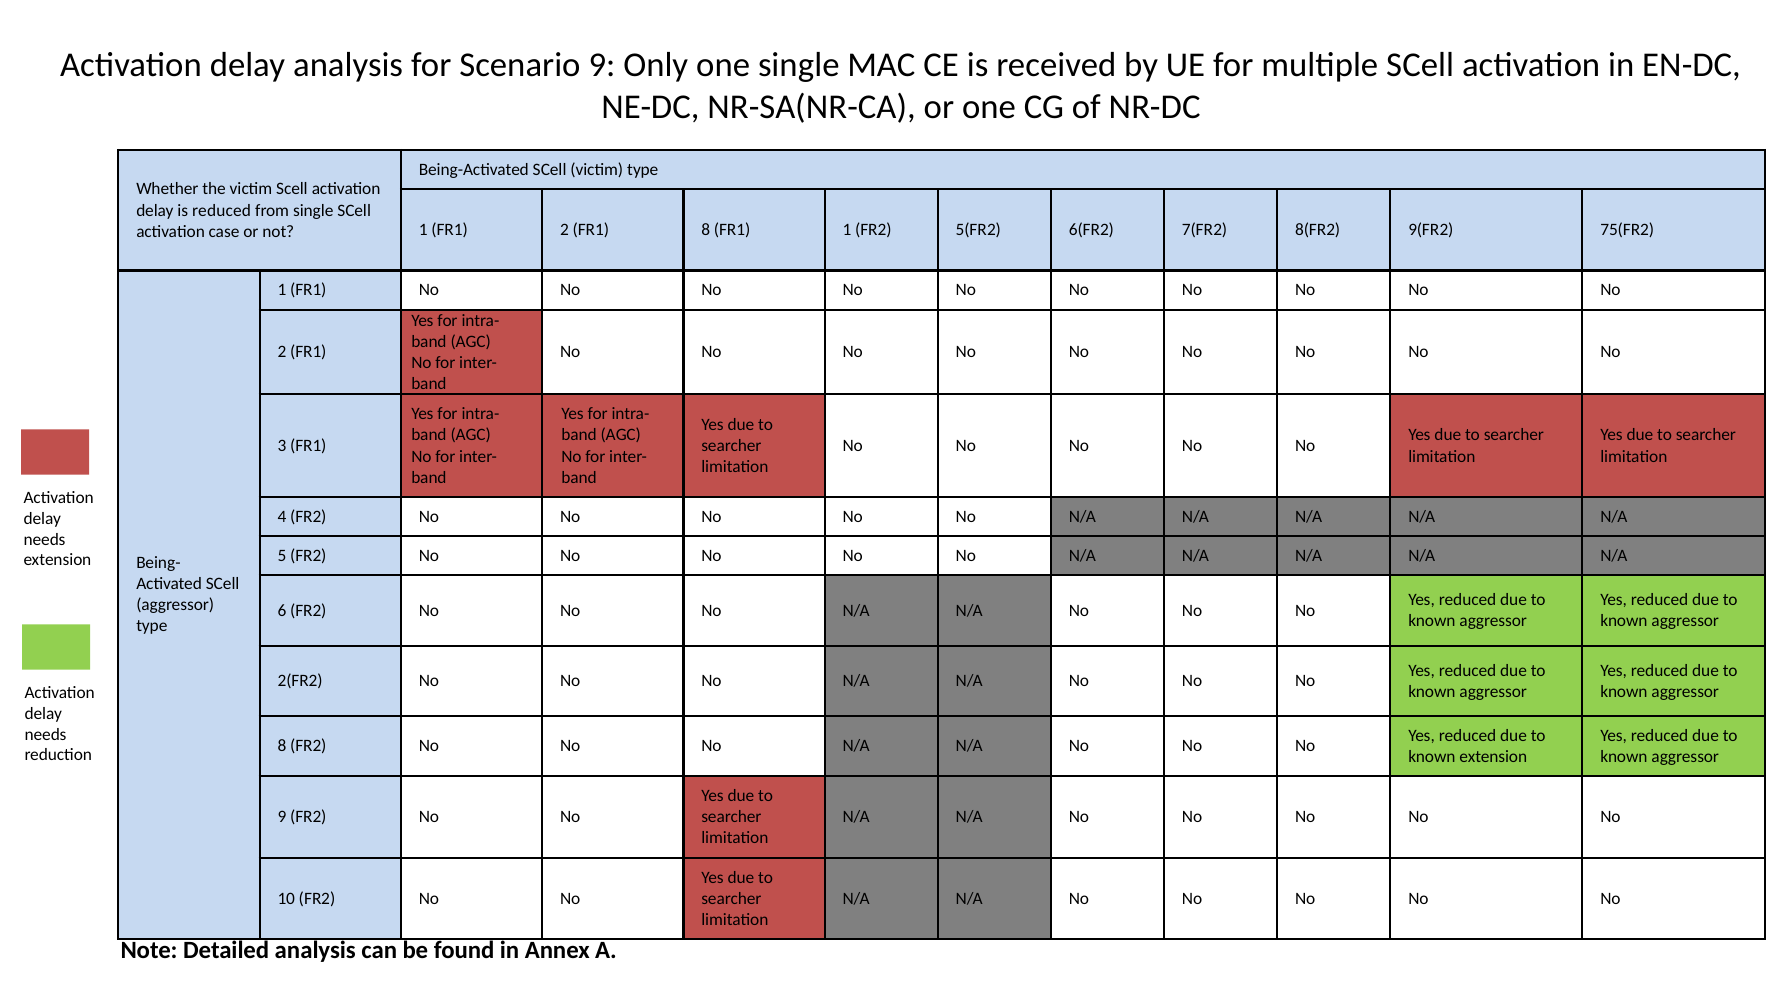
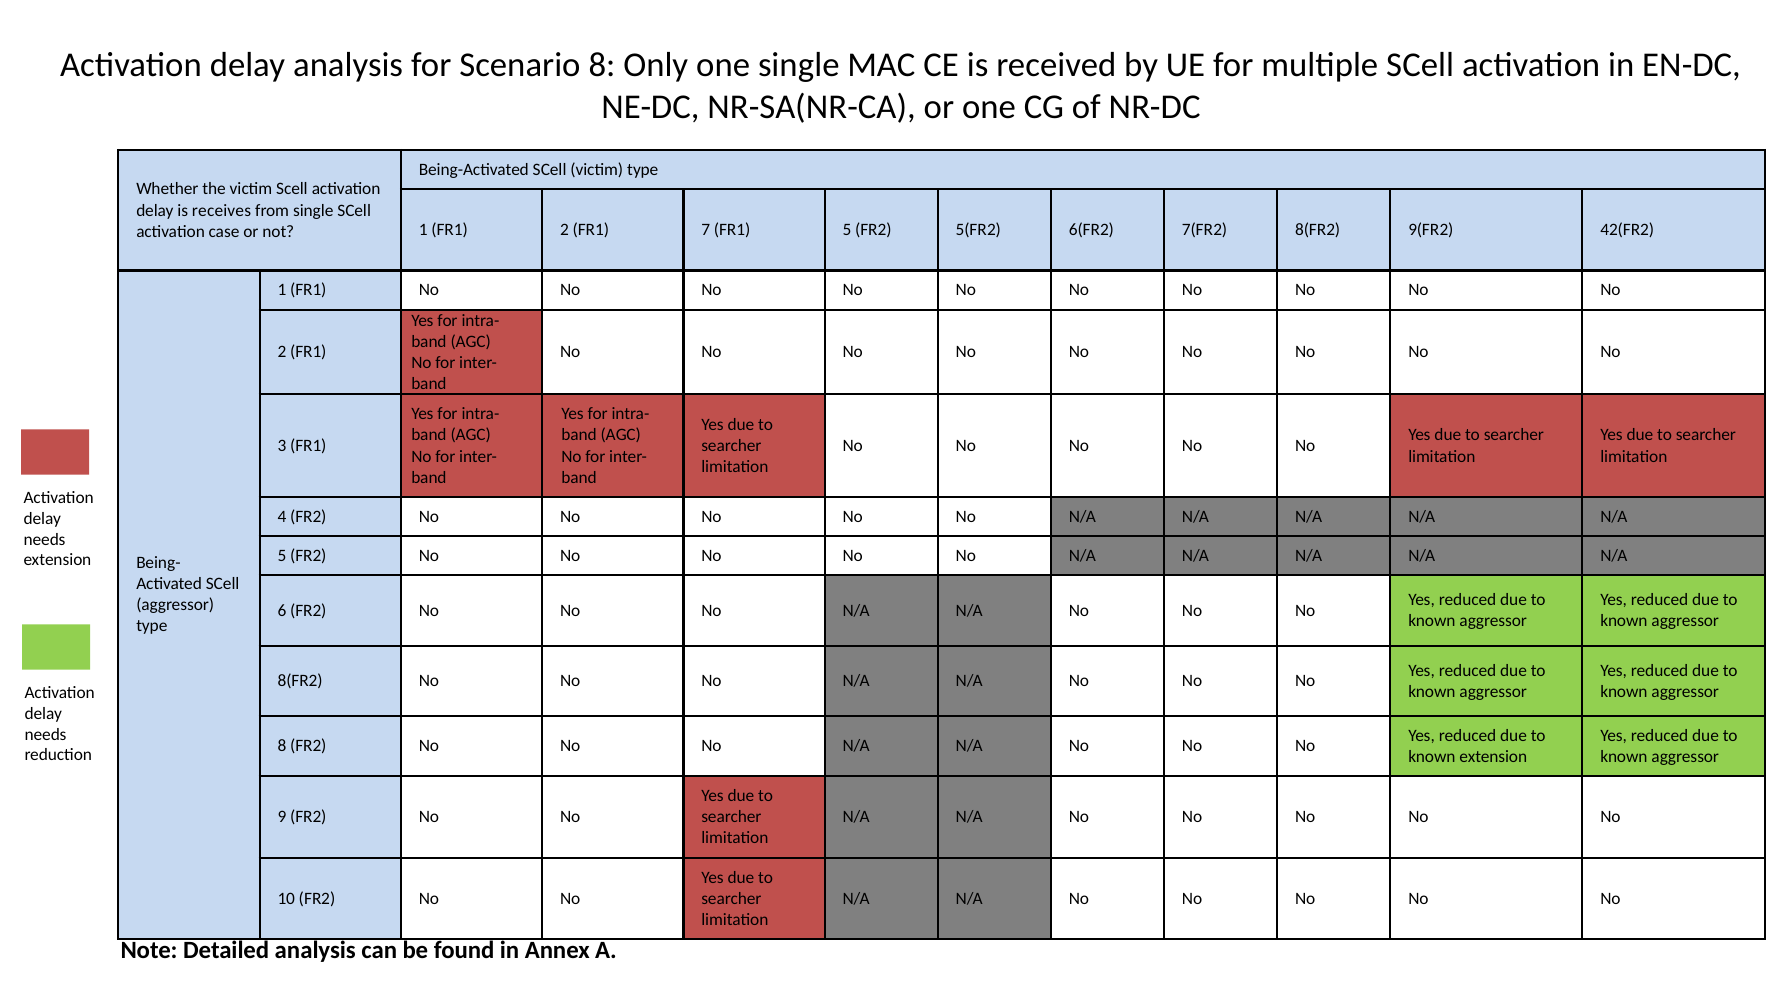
Scenario 9: 9 -> 8 (602, 65)
is reduced: reduced -> receives (222, 210)
FR1 8: 8 -> 7 (706, 230)
FR1 1: 1 -> 5 (847, 230)
75(FR2: 75(FR2 -> 42(FR2 (1627, 230)
2(FR2: 2(FR2 -> 8(FR2 (300, 681)
